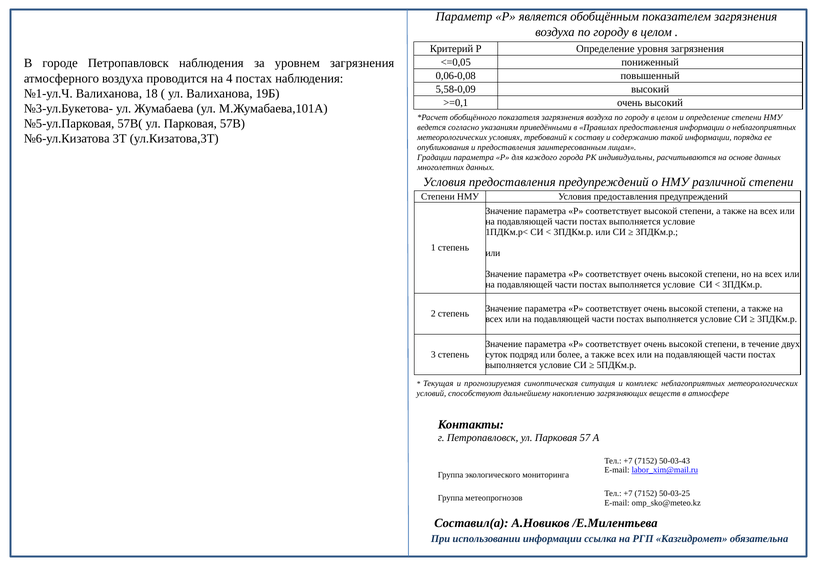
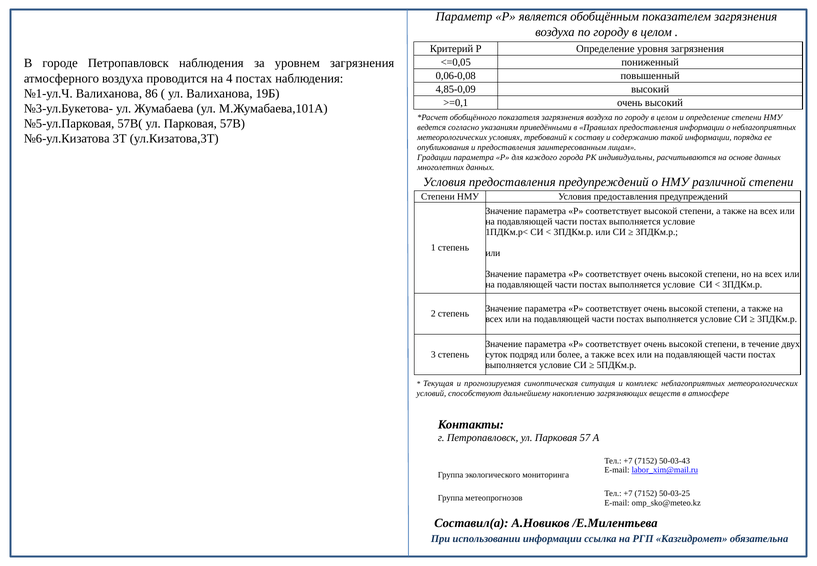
5,58-0,09: 5,58-0,09 -> 4,85-0,09 (456, 89)
18: 18 -> 86 (151, 93)
